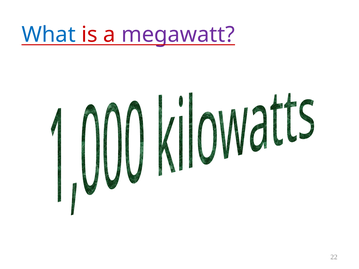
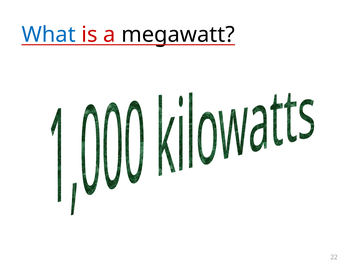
megawatt colour: purple -> black (178, 35)
